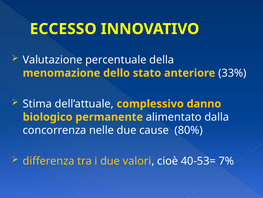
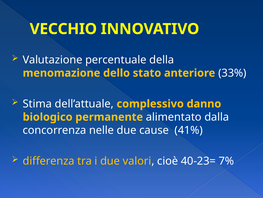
ECCESSO: ECCESSO -> VECCHIO (63, 29)
80%: 80% -> 41% (189, 130)
40-53=: 40-53= -> 40-23= (198, 160)
